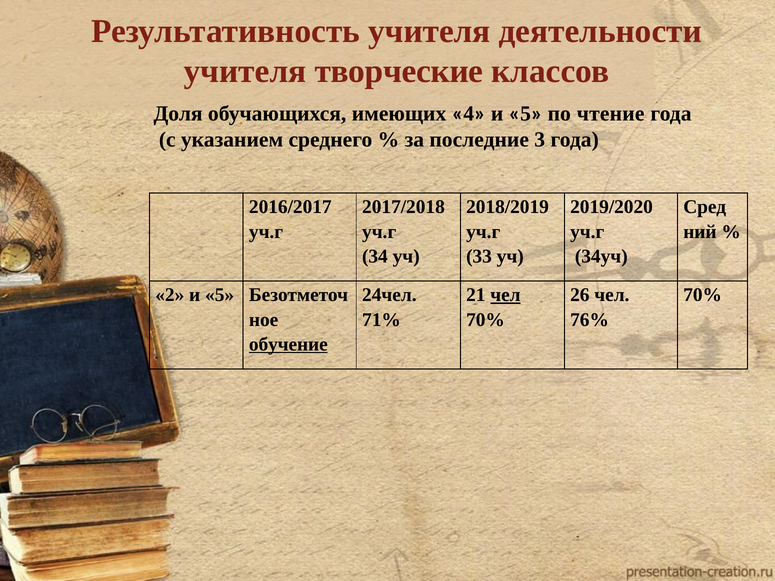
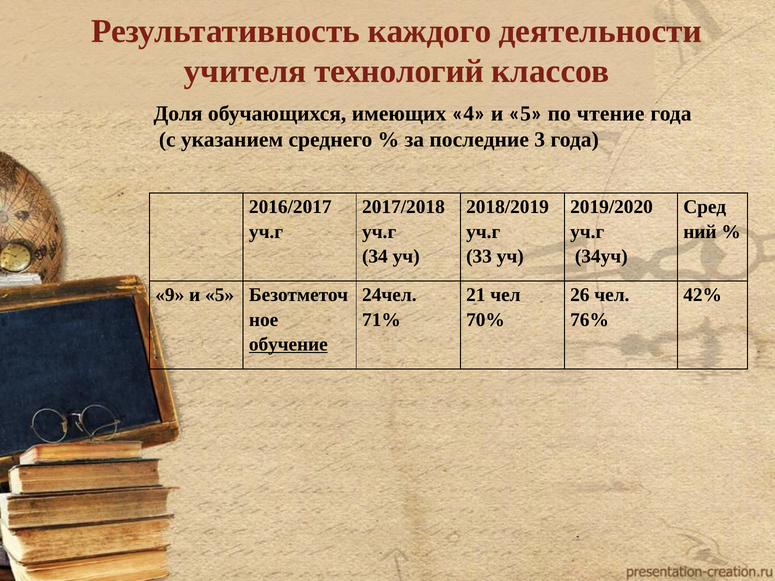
Результативность учителя: учителя -> каждого (429, 31)
творческие: творческие -> технологий (399, 71)
2: 2 -> 9 (170, 295)
чел underline: present -> none (505, 295)
70%: 70% -> 42% (703, 295)
